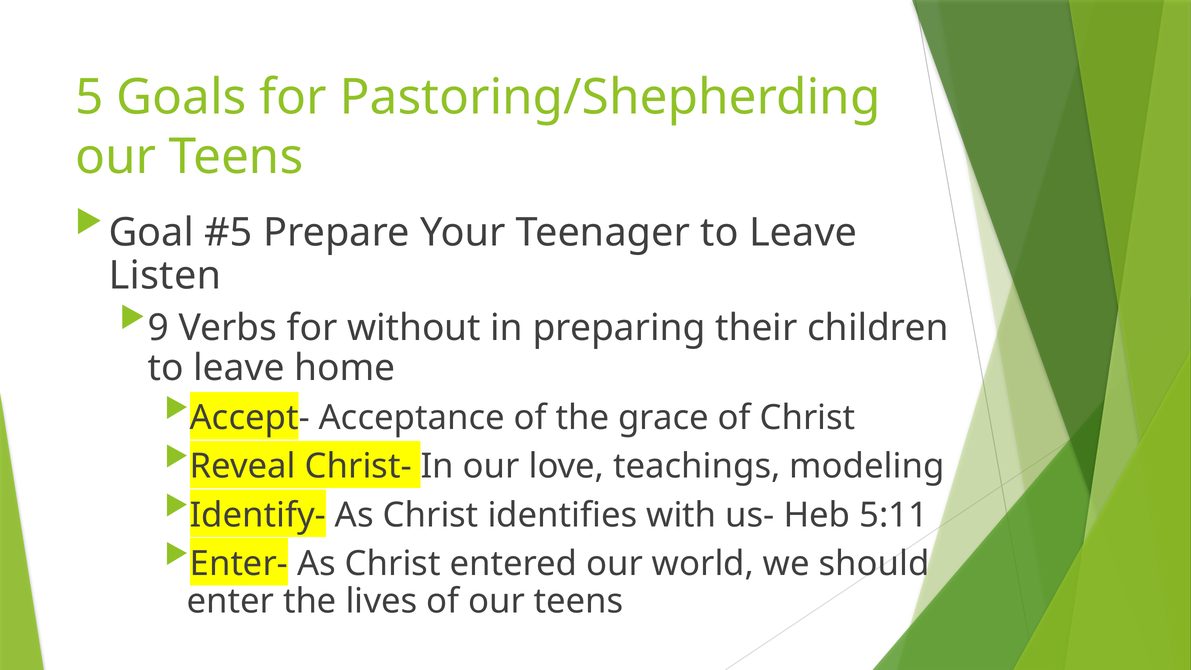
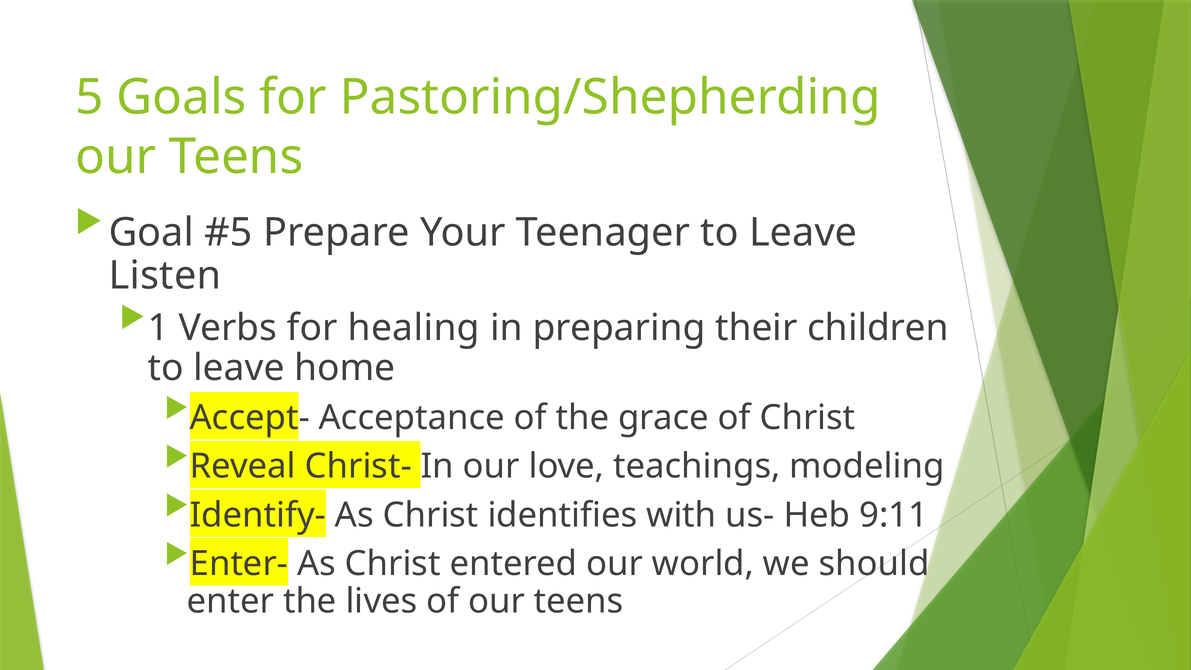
9: 9 -> 1 (158, 328)
without: without -> healing (414, 328)
5:11: 5:11 -> 9:11 (894, 515)
